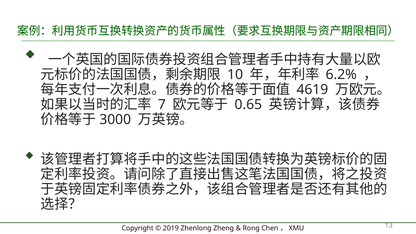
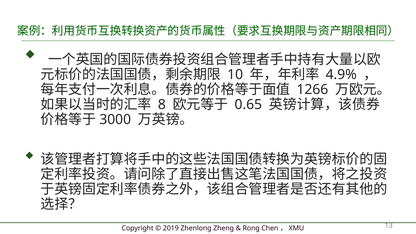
6.2%: 6.2% -> 4.9% (341, 75)
4619: 4619 -> 1266 (312, 90)
7: 7 -> 8 (162, 105)
